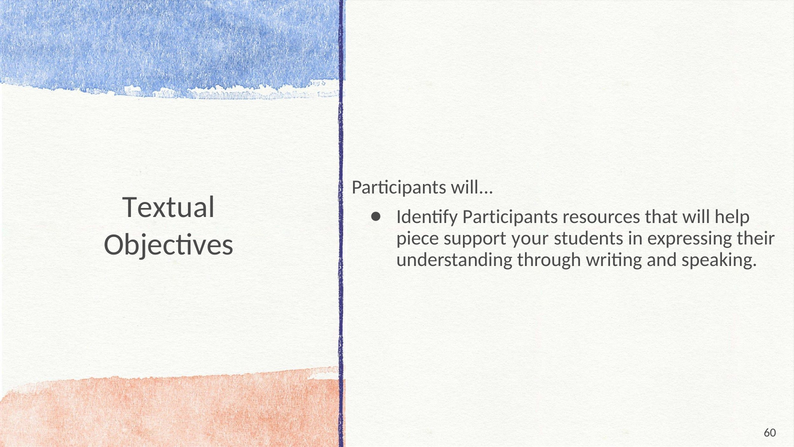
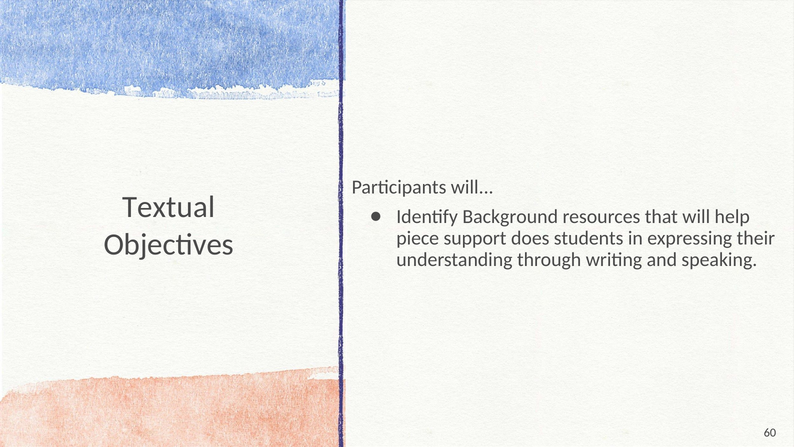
Identify Participants: Participants -> Background (510, 217)
your: your -> does (530, 238)
